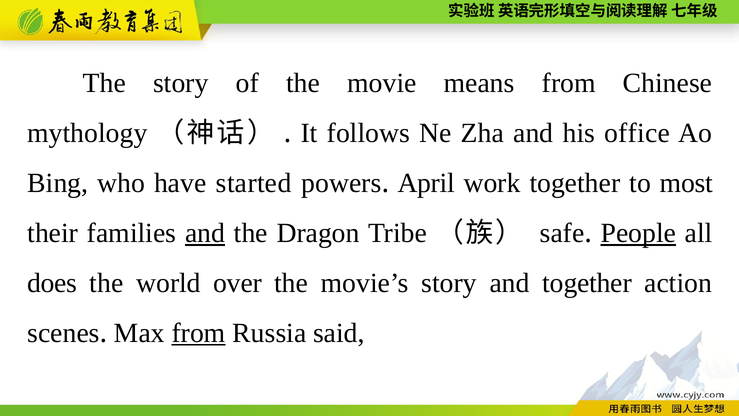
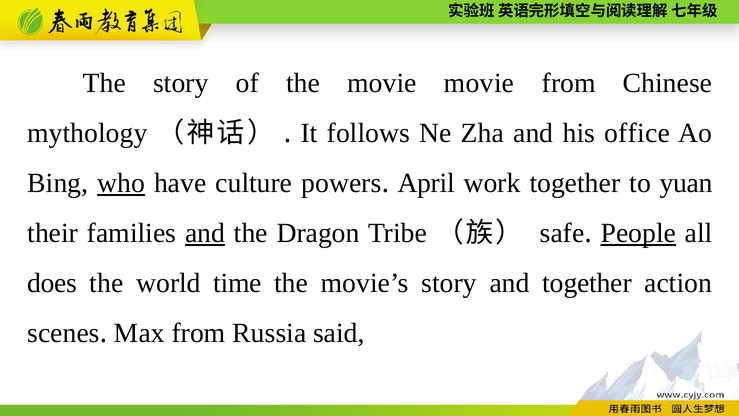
movie means: means -> movie (479, 83)
who underline: none -> present (121, 183)
started: started -> culture (254, 183)
most: most -> yuan (686, 183)
over: over -> time (238, 283)
from underline: present -> none (199, 333)
